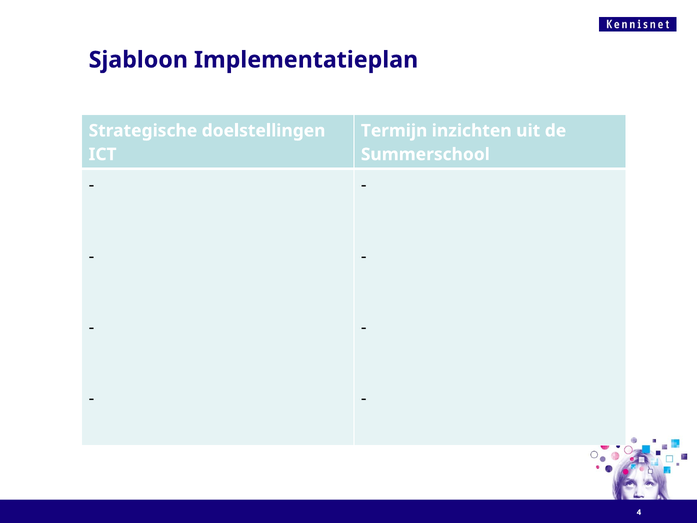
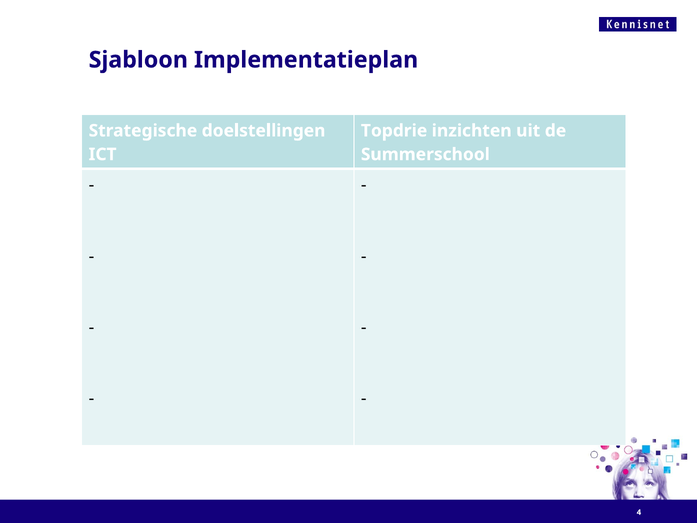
Termijn: Termijn -> Topdrie (394, 131)
